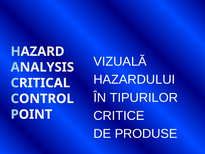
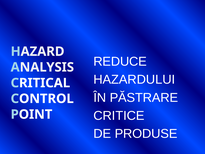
VIZUALĂ: VIZUALĂ -> REDUCE (120, 61)
TIPURILOR: TIPURILOR -> PĂSTRARE (144, 97)
